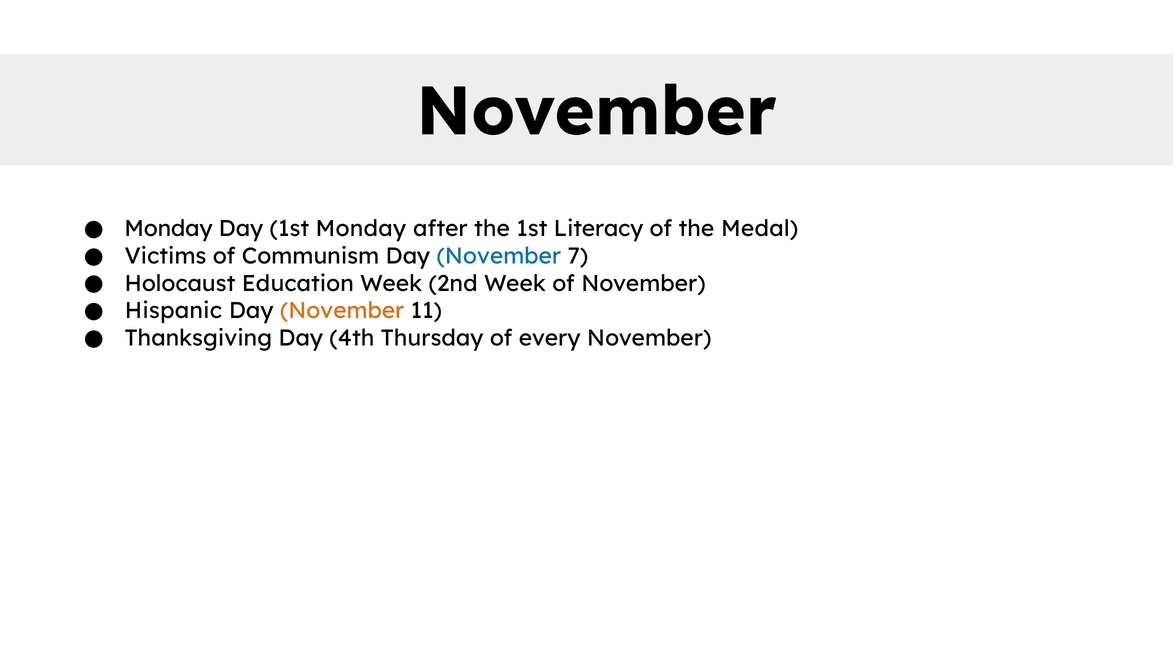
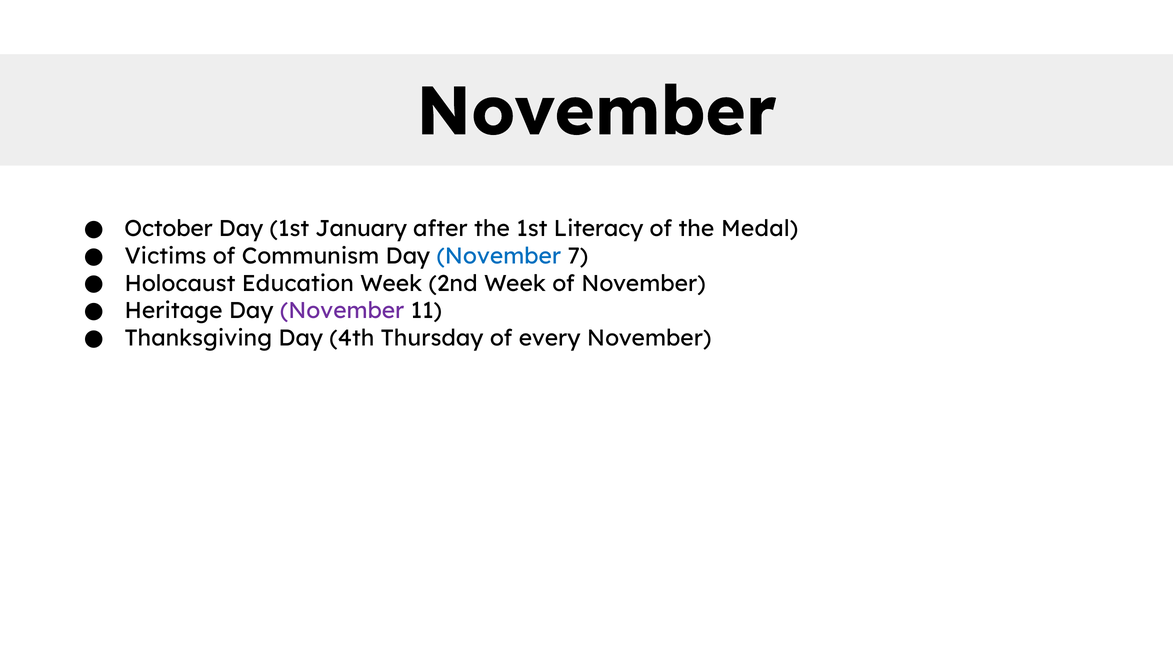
Monday: Monday -> October (169, 229)
1st Monday: Monday -> January (361, 229)
Hispanic: Hispanic -> Heritage (174, 311)
November colour: orange -> purple (342, 311)
